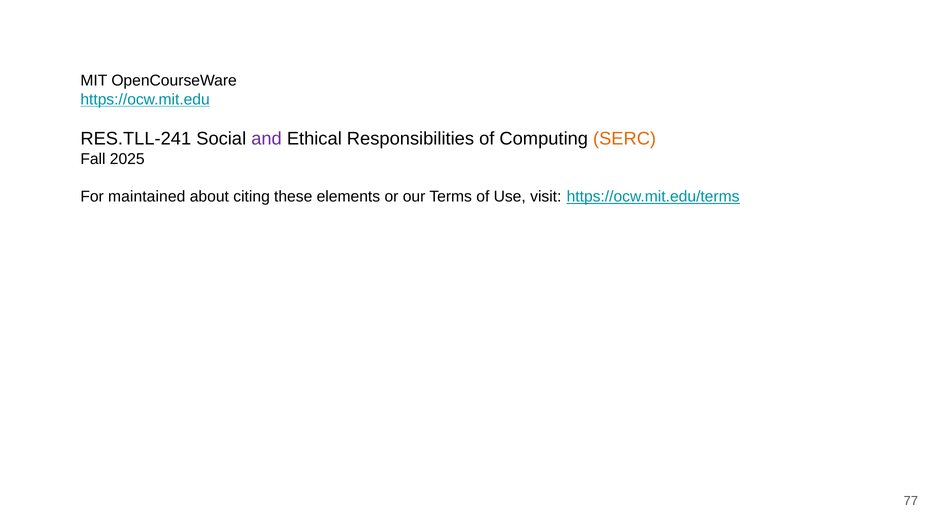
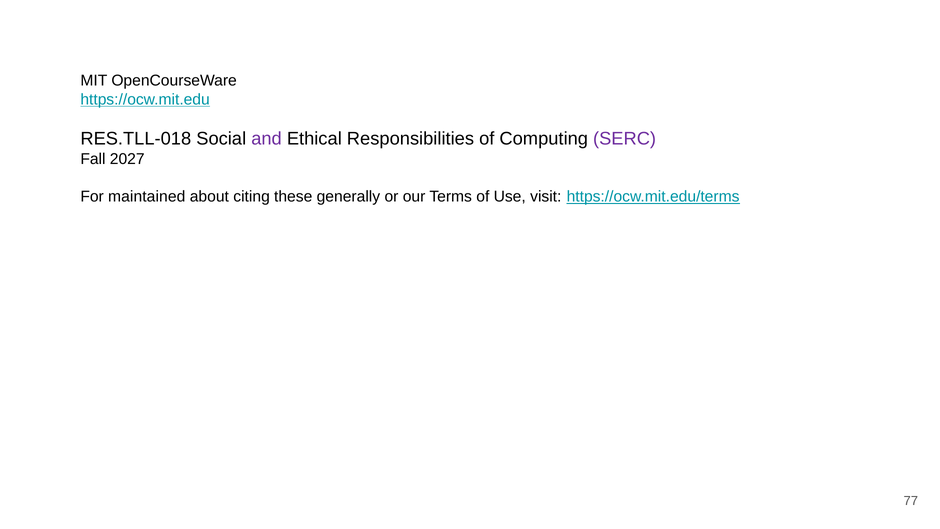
RES.TLL-241: RES.TLL-241 -> RES.TLL-018 (136, 139)
SERC colour: orange -> purple (625, 139)
2025: 2025 -> 2027 (127, 159)
elements: elements -> generally (348, 197)
